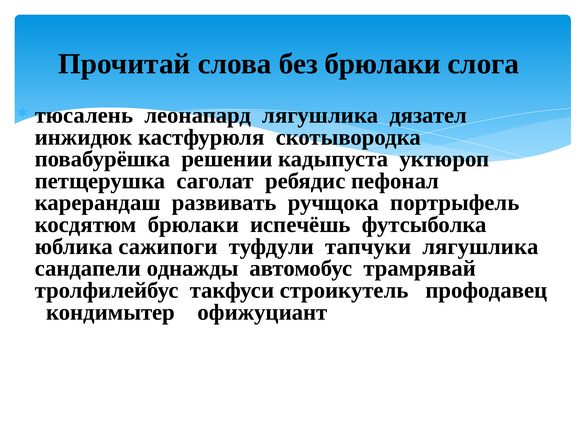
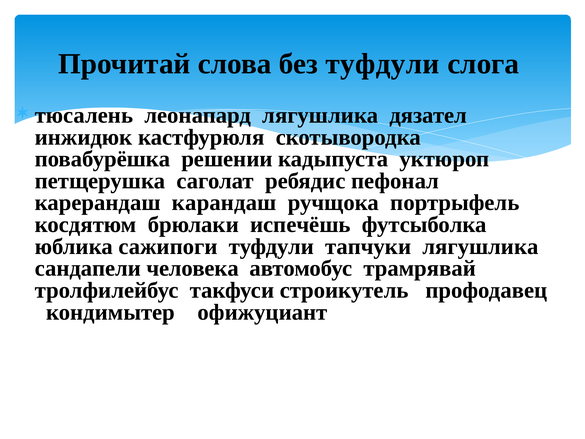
без брюлаки: брюлаки -> туфдули (382, 64)
развивать: развивать -> карандаш (224, 203)
однажды: однажды -> человека (193, 268)
